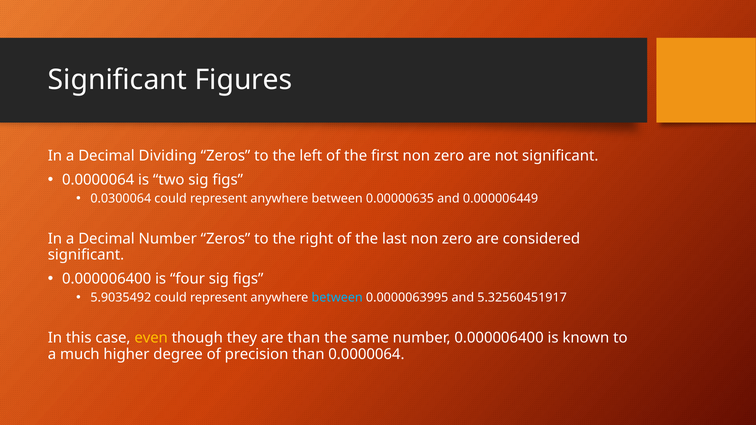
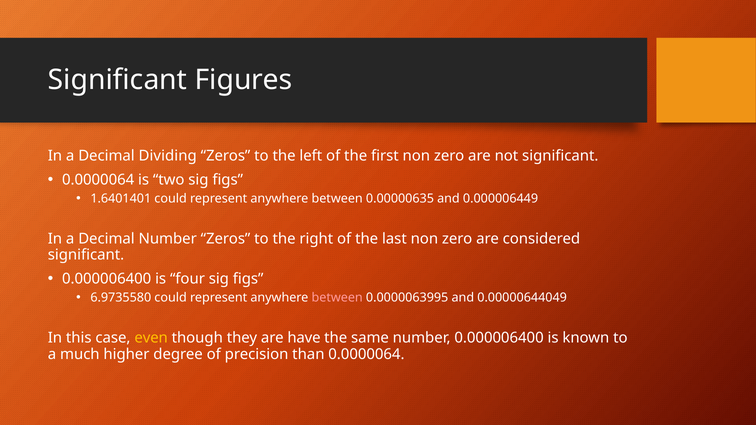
0.0300064: 0.0300064 -> 1.6401401 (121, 199)
5.9035492: 5.9035492 -> 6.9735580 (121, 298)
between colour: light blue -> pink (337, 298)
5.32560451917: 5.32560451917 -> 0.00000644049 (522, 298)
are than: than -> have (304, 338)
